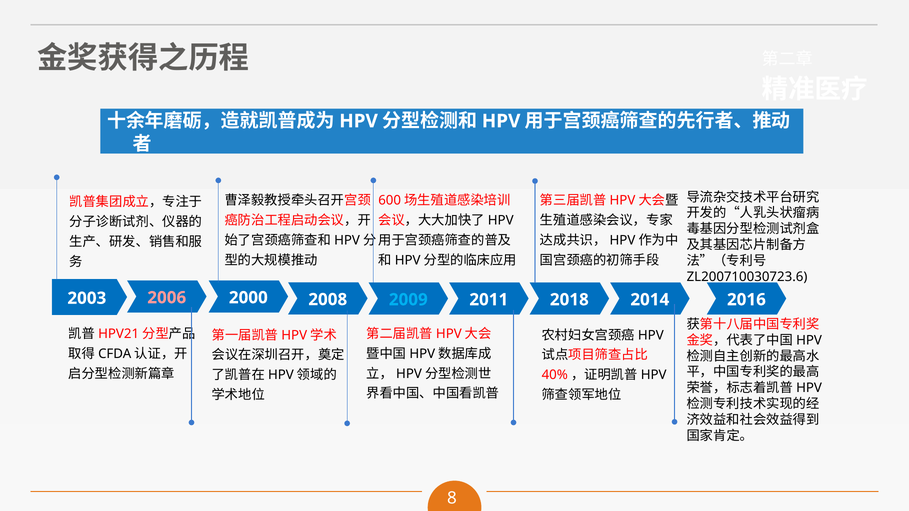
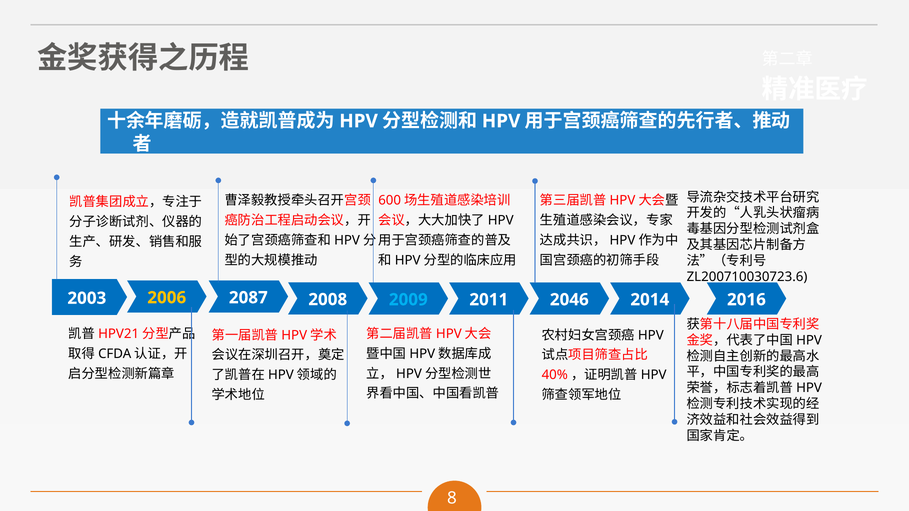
2000: 2000 -> 2087 (248, 298)
2006 colour: pink -> yellow (167, 298)
2018: 2018 -> 2046 (569, 300)
